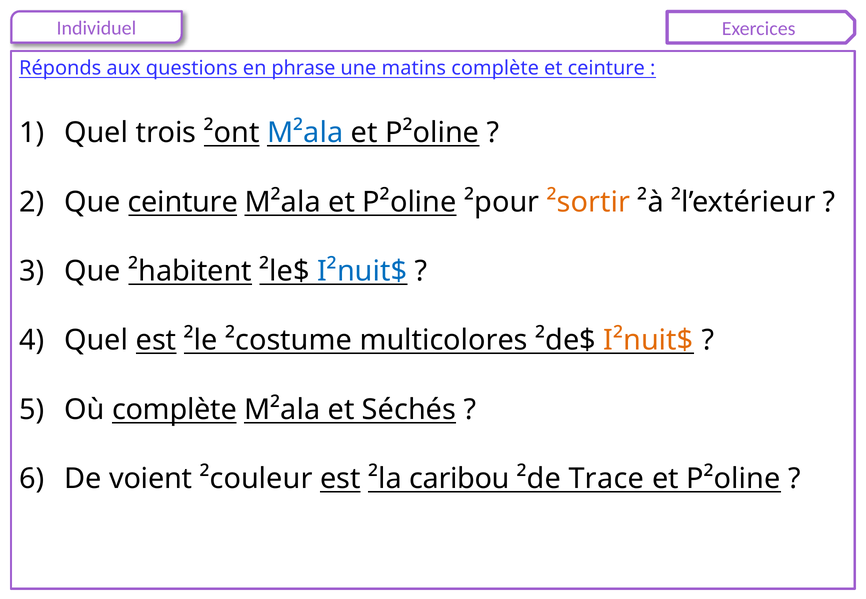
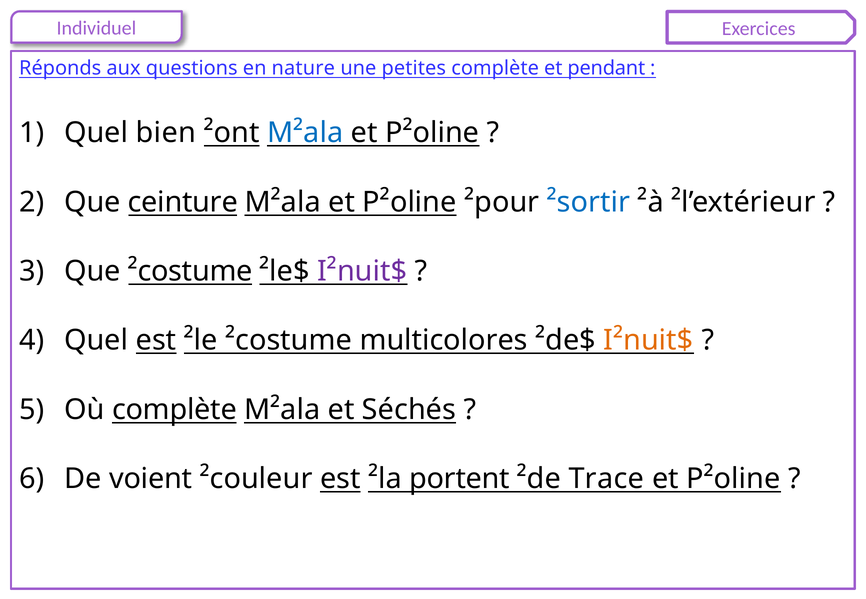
phrase: phrase -> nature (303, 68)
matins: matins -> petites (414, 68)
et ceinture: ceinture -> pendant (606, 68)
trois: trois -> bien (166, 133)
²sortir colour: orange -> blue (588, 202)
Que ²habitent: ²habitent -> ²costume (190, 272)
I²nuit$ colour: blue -> purple (362, 272)
caribou: caribou -> portent (459, 479)
